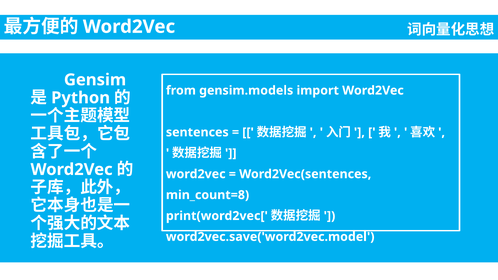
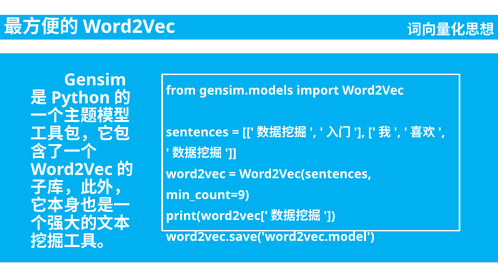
min_count=8: min_count=8 -> min_count=9 (208, 195)
